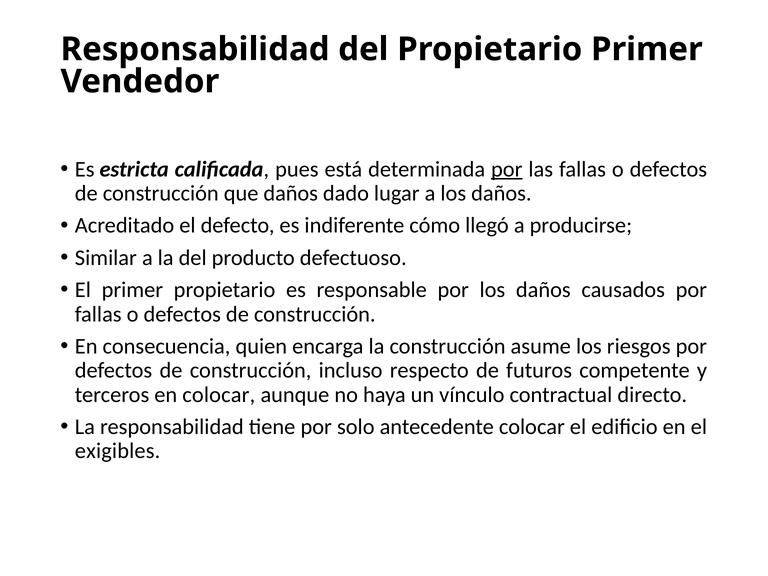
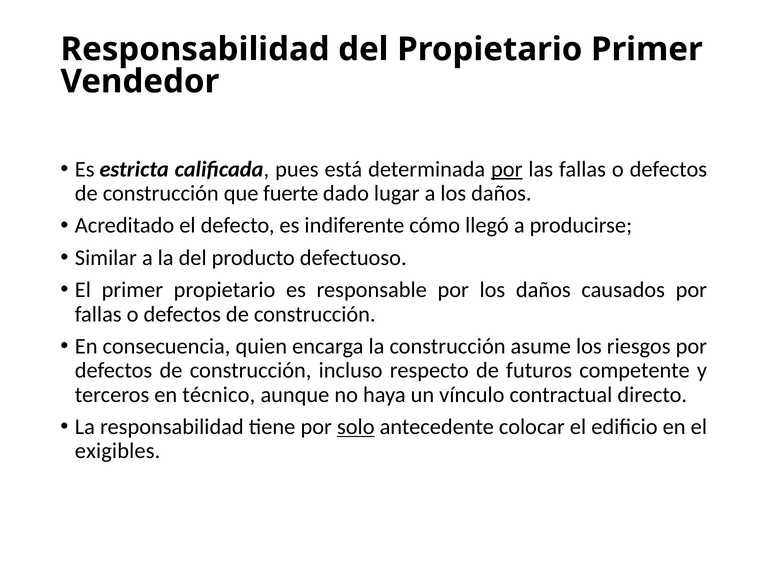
que daños: daños -> fuerte (291, 193)
en colocar: colocar -> técnico (219, 395)
solo underline: none -> present (356, 427)
